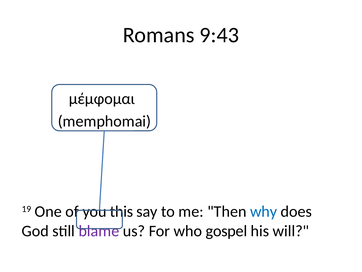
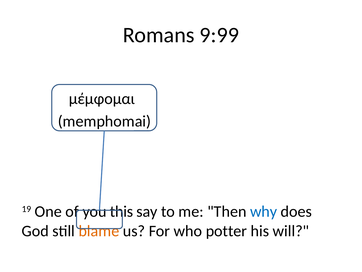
9:43: 9:43 -> 9:99 (219, 35)
blame colour: purple -> orange (99, 231)
gospel: gospel -> potter (226, 231)
